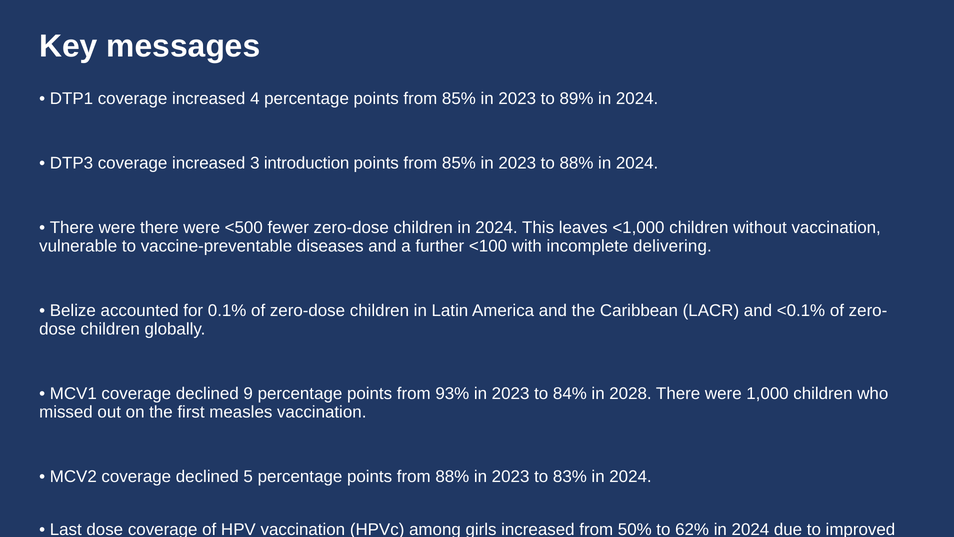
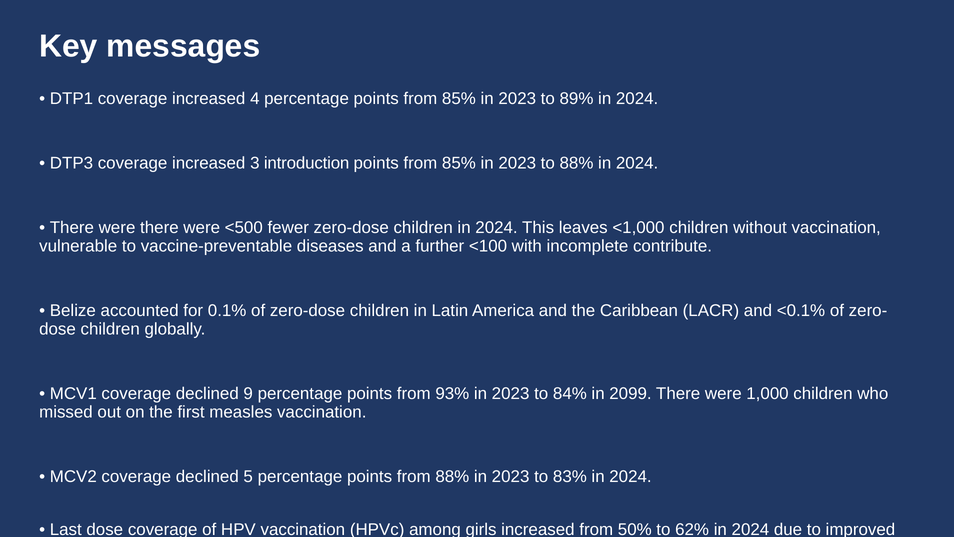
delivering: delivering -> contribute (673, 246)
2028: 2028 -> 2099 (630, 394)
